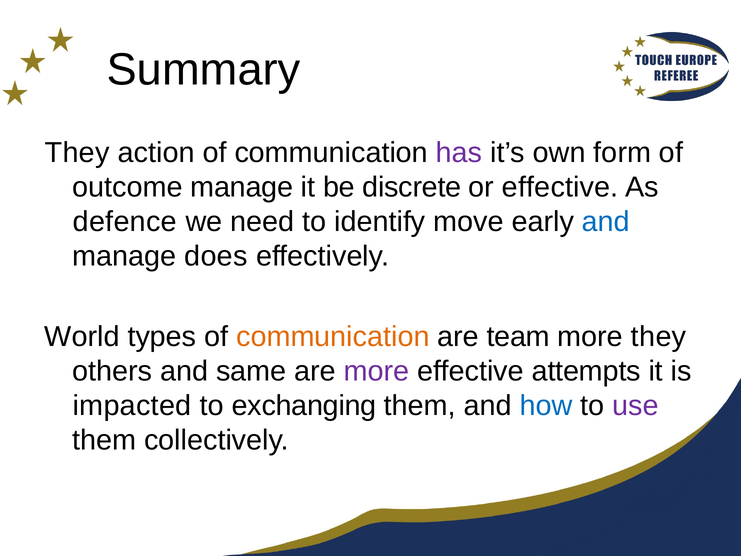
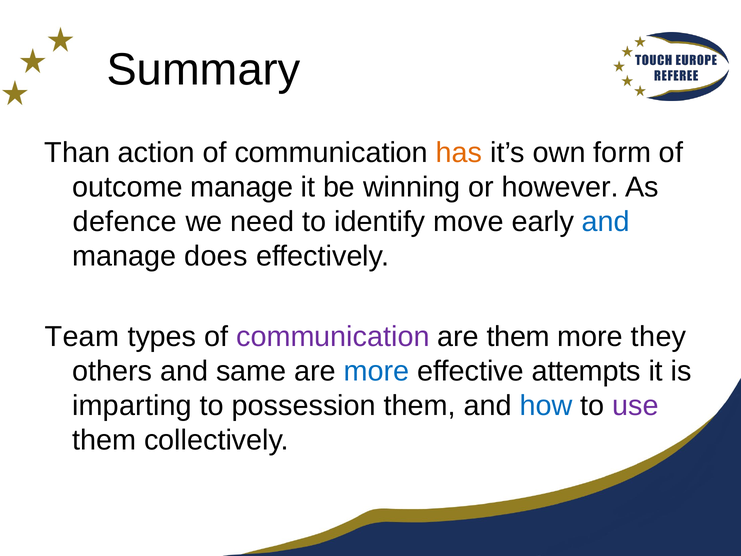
They: They -> Than (77, 153)
has colour: purple -> orange (459, 153)
discrete: discrete -> winning (412, 187)
or effective: effective -> however (560, 187)
World: World -> Team (82, 337)
communication colour: orange -> purple (333, 337)
are team: team -> them (518, 337)
more colour: purple -> blue (377, 371)
impacted: impacted -> imparting (132, 406)
exchanging: exchanging -> possession (304, 406)
